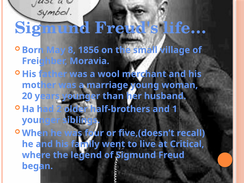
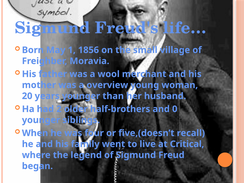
8: 8 -> 1 (72, 50)
marriage: marriage -> overview (107, 85)
1: 1 -> 0 (175, 109)
